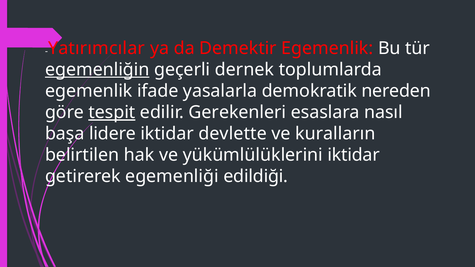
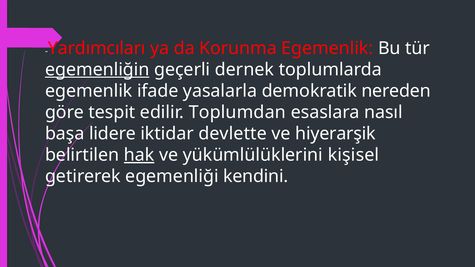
Yatırımcılar: Yatırımcılar -> Yardımcıları (97, 48)
Demektir: Demektir -> Korunma (238, 48)
tespit underline: present -> none (112, 112)
Gerekenleri: Gerekenleri -> Toplumdan (237, 112)
kuralların: kuralların -> hiyerarşik (335, 134)
hak underline: none -> present (139, 155)
yükümlülüklerini iktidar: iktidar -> kişisel (353, 155)
edildiği: edildiği -> kendini (256, 177)
